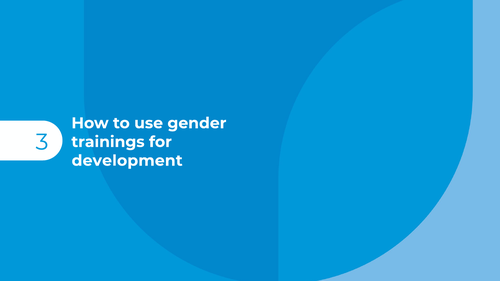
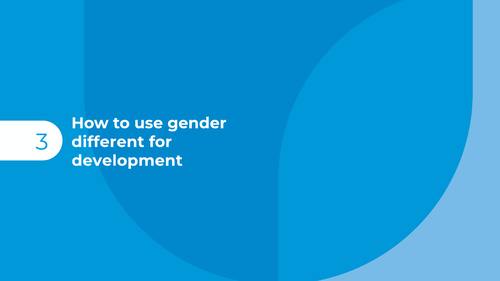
trainings: trainings -> different (108, 142)
